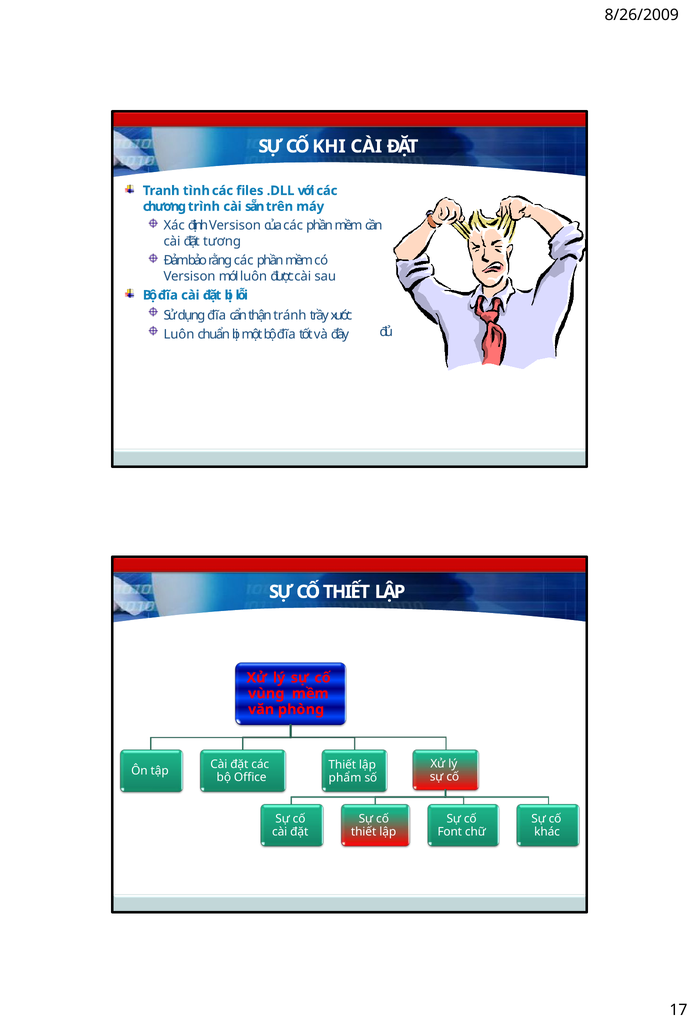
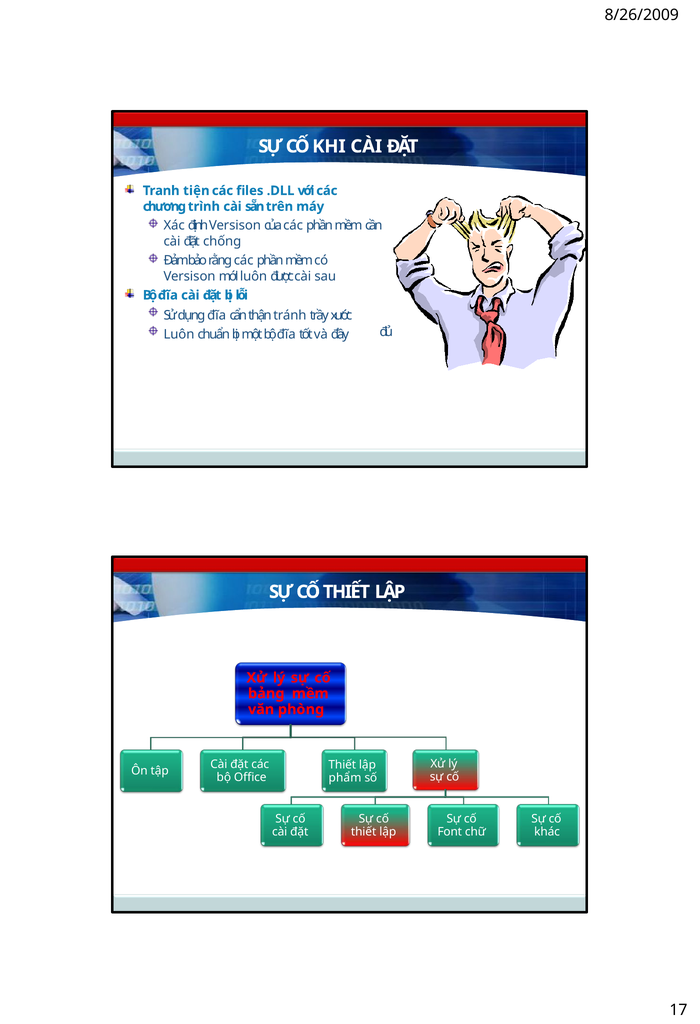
tình: tình -> tiện (196, 191)
tương: tương -> chống (222, 242)
vùng: vùng -> bảng (266, 694)
